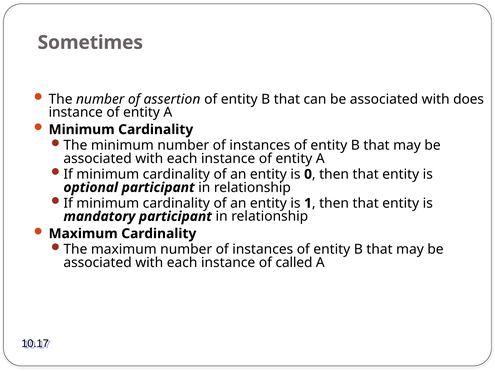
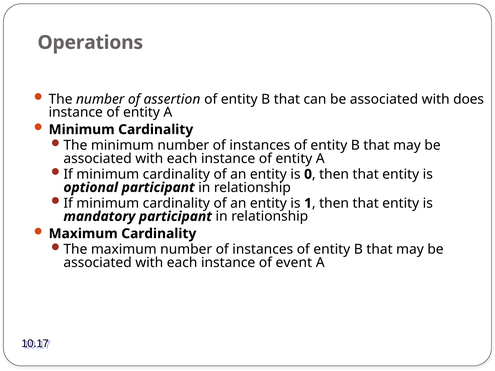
Sometimes: Sometimes -> Operations (90, 43)
called: called -> event (294, 263)
